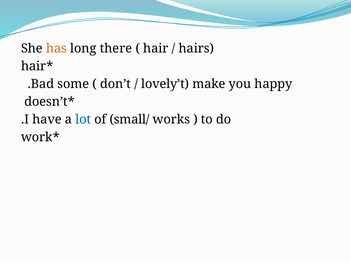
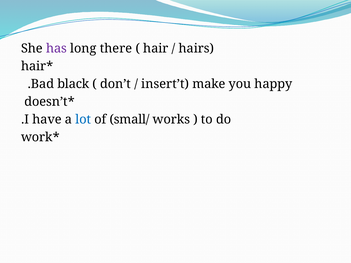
has colour: orange -> purple (56, 49)
some: some -> black (73, 84)
lovely’t: lovely’t -> insert’t (165, 84)
